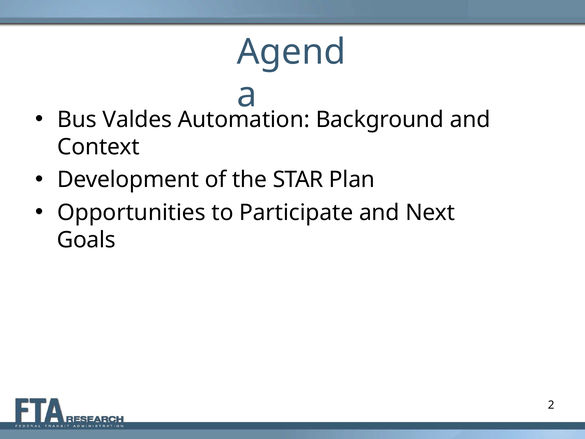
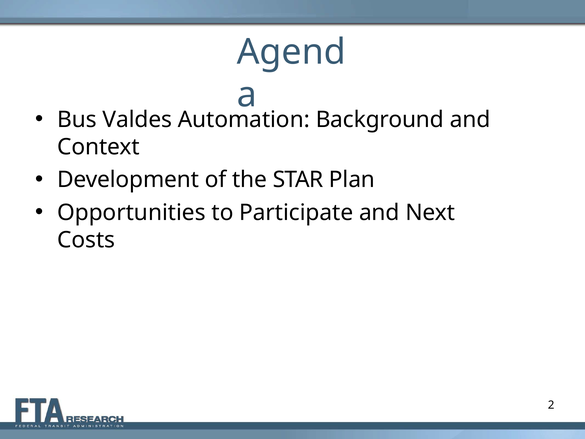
Goals: Goals -> Costs (86, 240)
